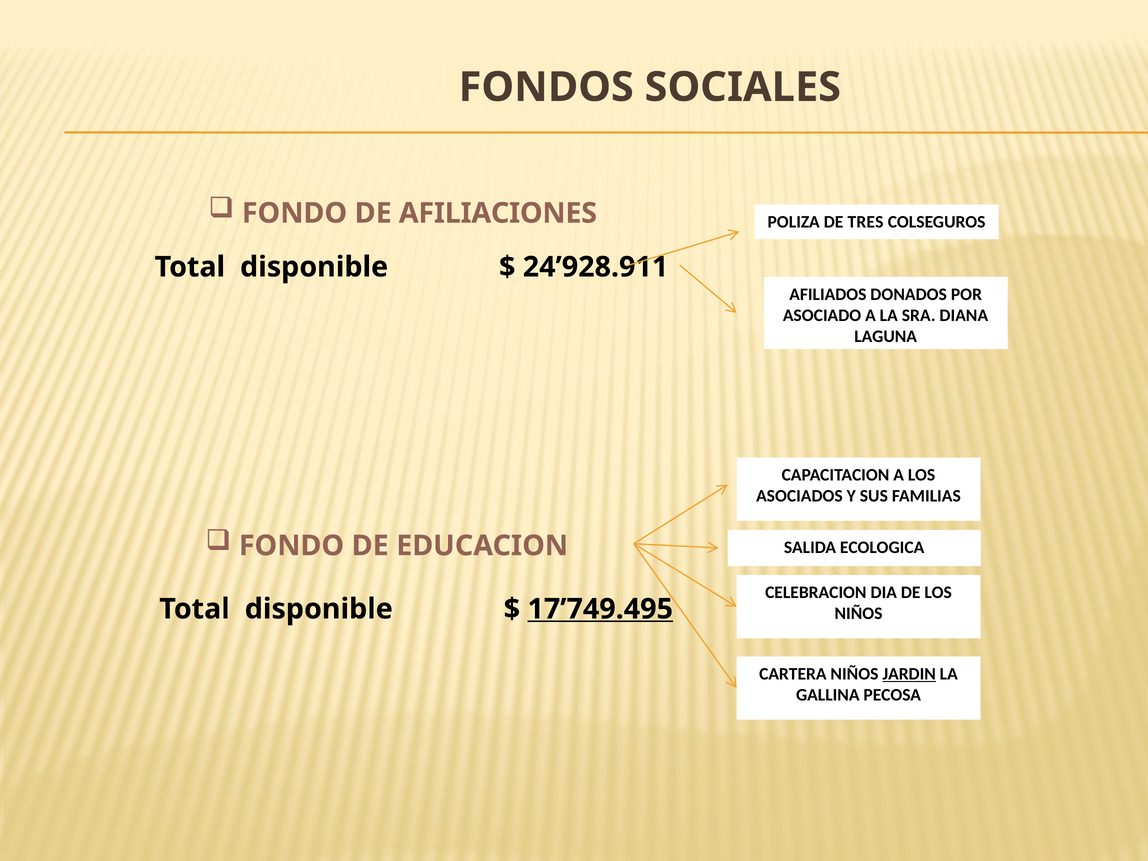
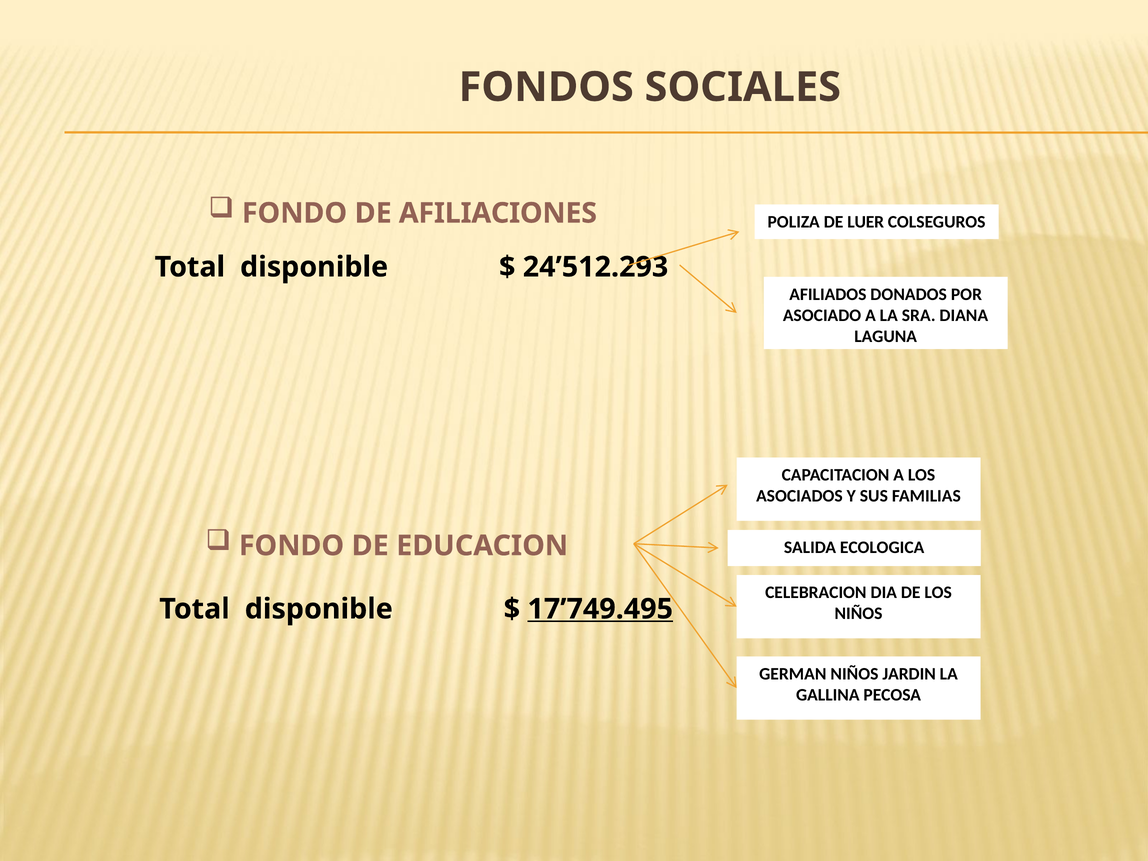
TRES: TRES -> LUER (866, 222)
24’928.911: 24’928.911 -> 24’512.293 (596, 267)
CARTERA: CARTERA -> GERMAN (793, 674)
JARDIN underline: present -> none (909, 674)
